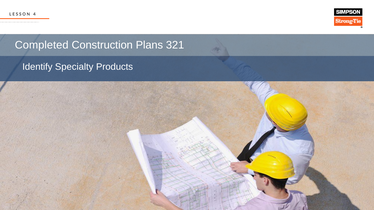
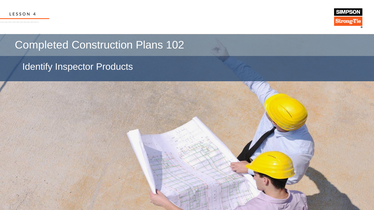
321: 321 -> 102 (175, 45)
Specialty: Specialty -> Inspector (74, 67)
